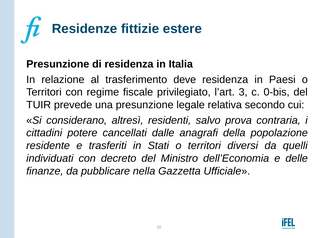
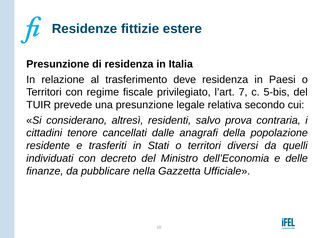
3: 3 -> 7 (243, 92)
0-bis: 0-bis -> 5-bis (277, 92)
potere: potere -> tenore (82, 133)
